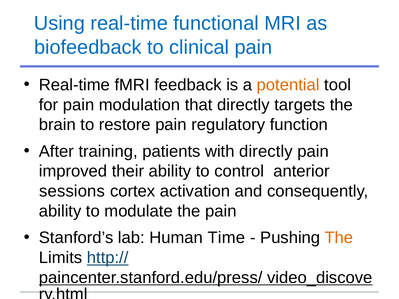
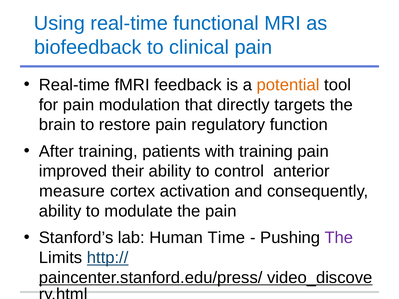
with directly: directly -> training (266, 151)
sessions: sessions -> measure (72, 191)
The colour: orange -> purple (339, 238)
